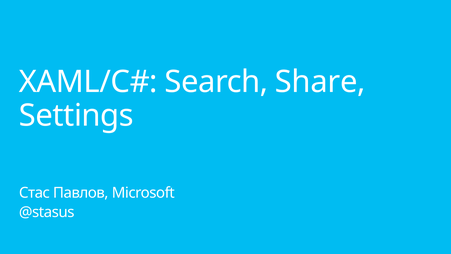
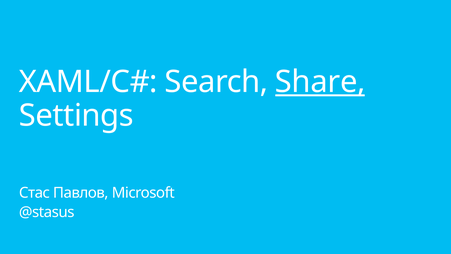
Share underline: none -> present (320, 82)
